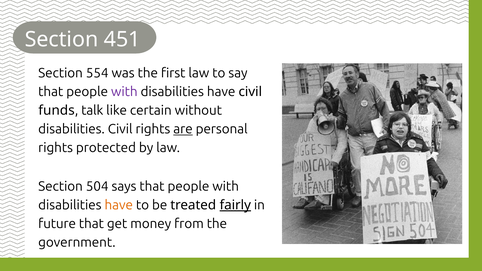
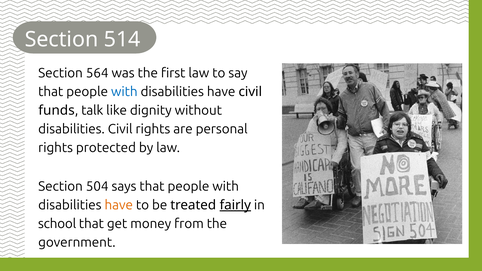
451: 451 -> 514 (122, 39)
554: 554 -> 564 (97, 73)
with colour: purple -> blue (124, 92)
certain: certain -> dignity (151, 111)
are underline: present -> none (183, 129)
future: future -> school (57, 224)
